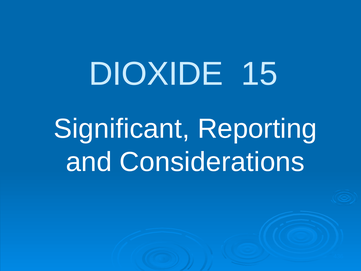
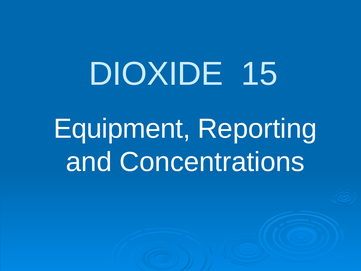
Significant: Significant -> Equipment (122, 129)
Considerations: Considerations -> Concentrations (212, 162)
